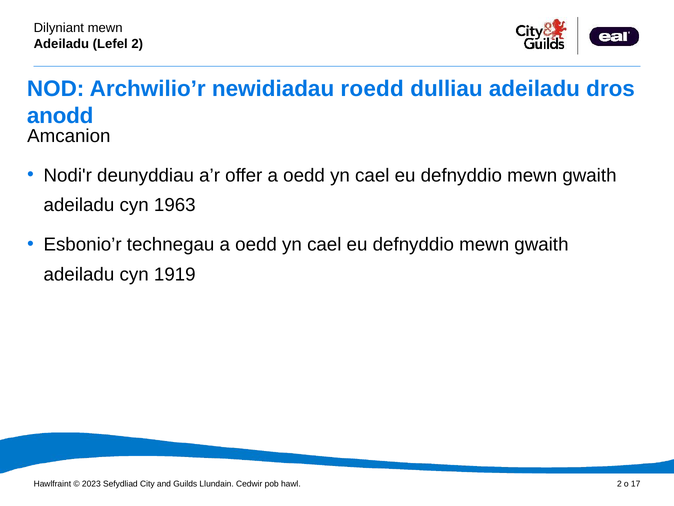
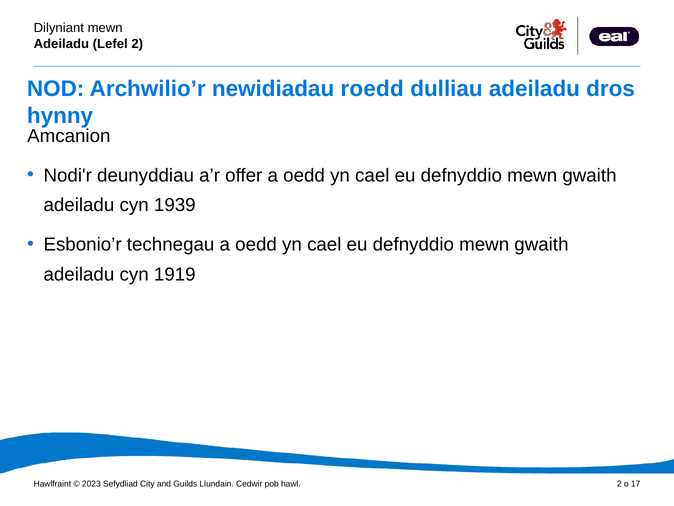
anodd: anodd -> hynny (60, 116)
1963: 1963 -> 1939 (175, 205)
